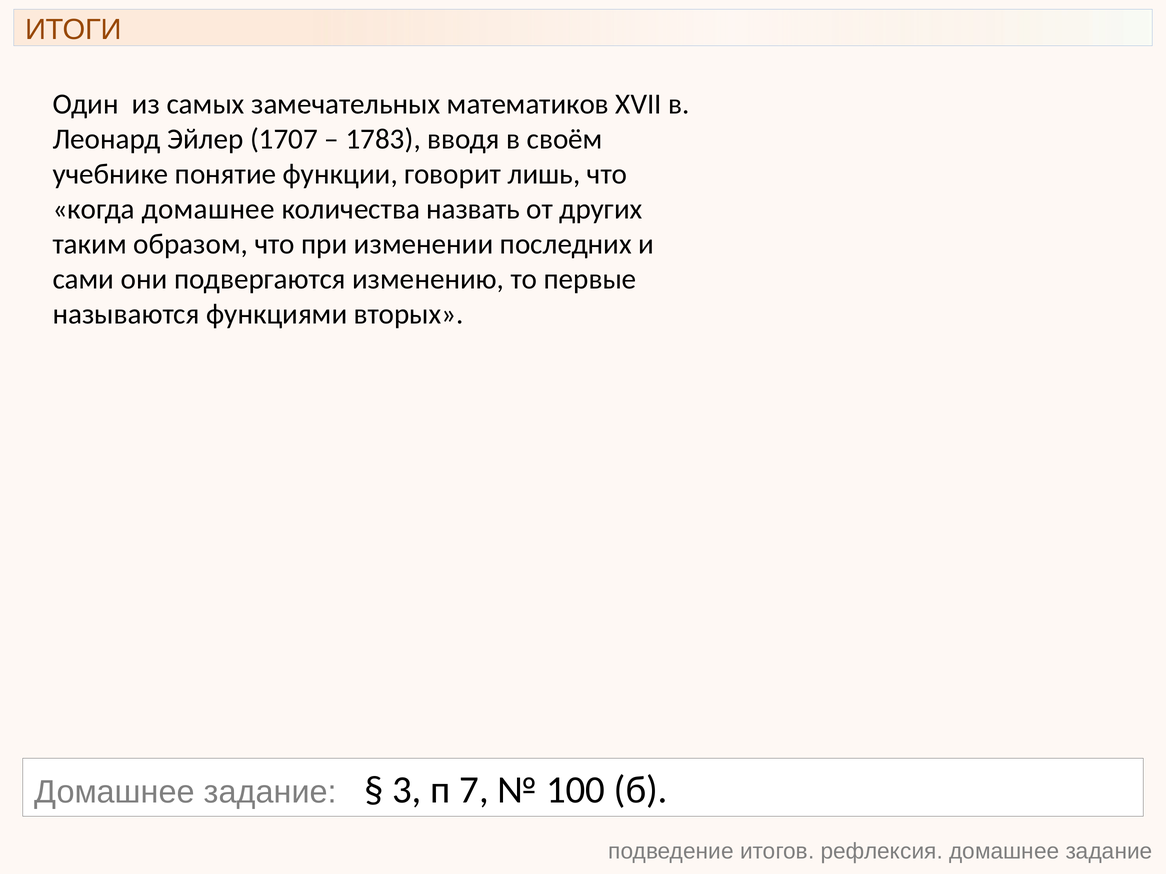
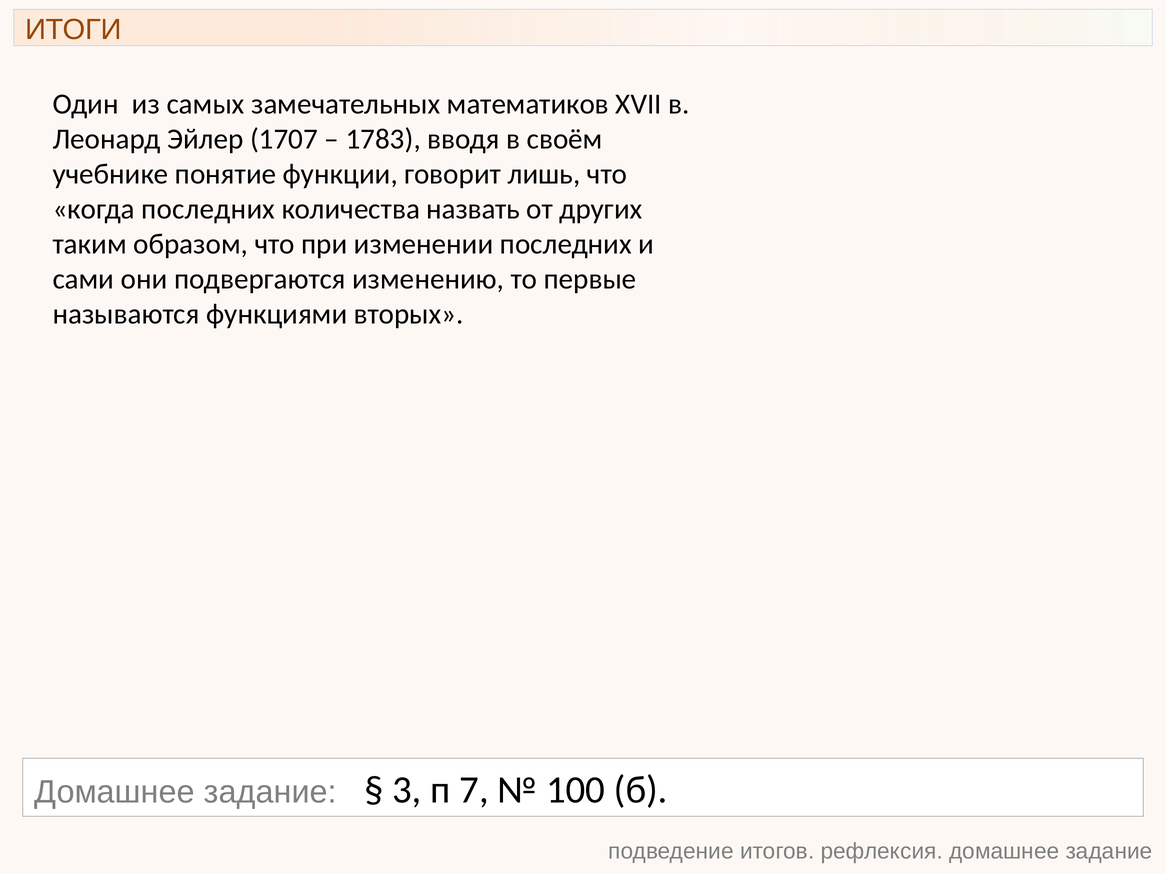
когда домашнее: домашнее -> последних (208, 209)
